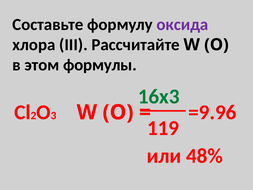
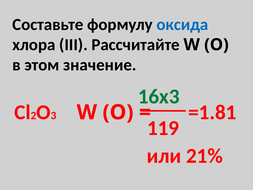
оксида colour: purple -> blue (182, 24)
формулы: формулы -> значение (100, 65)
=9.96: =9.96 -> =1.81 (212, 112)
48%: 48% -> 21% (204, 156)
